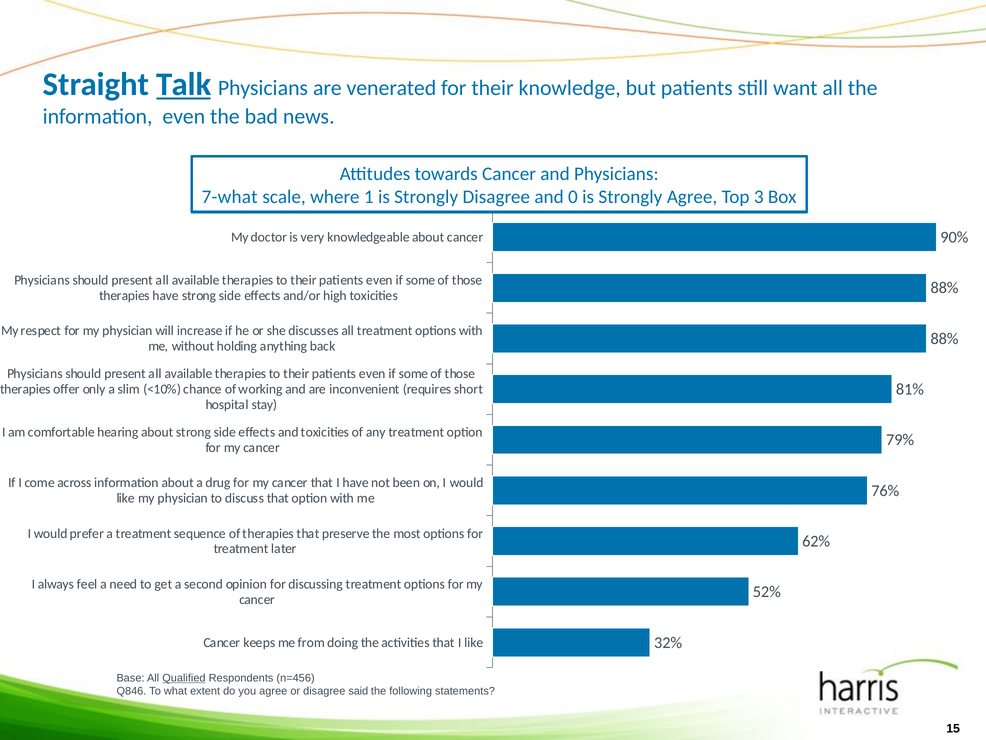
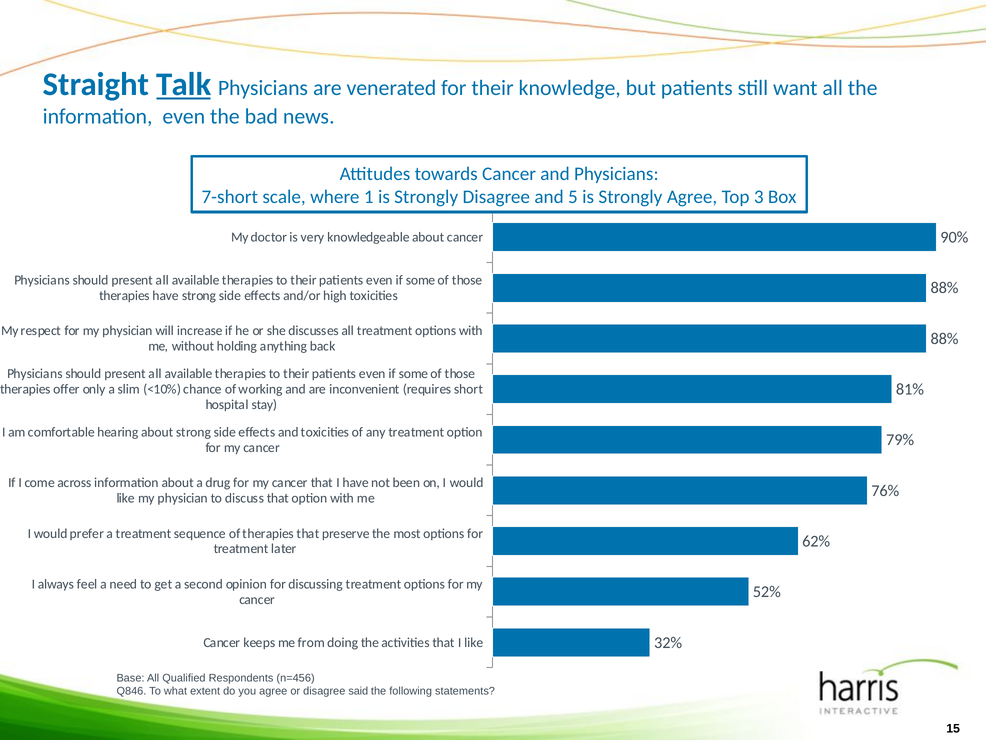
7-what: 7-what -> 7-short (230, 197)
0: 0 -> 5 (573, 197)
Qualified underline: present -> none (184, 678)
